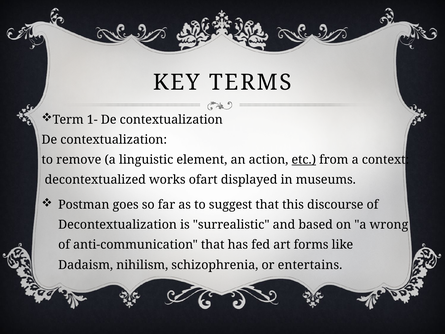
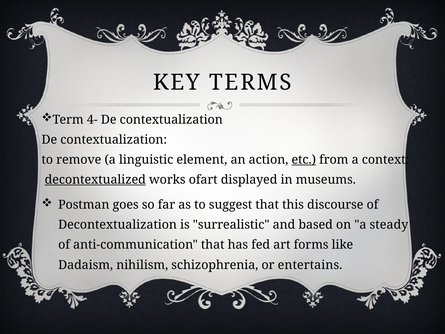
1-: 1- -> 4- (92, 120)
decontextualized underline: none -> present (95, 180)
wrong: wrong -> steady (389, 225)
